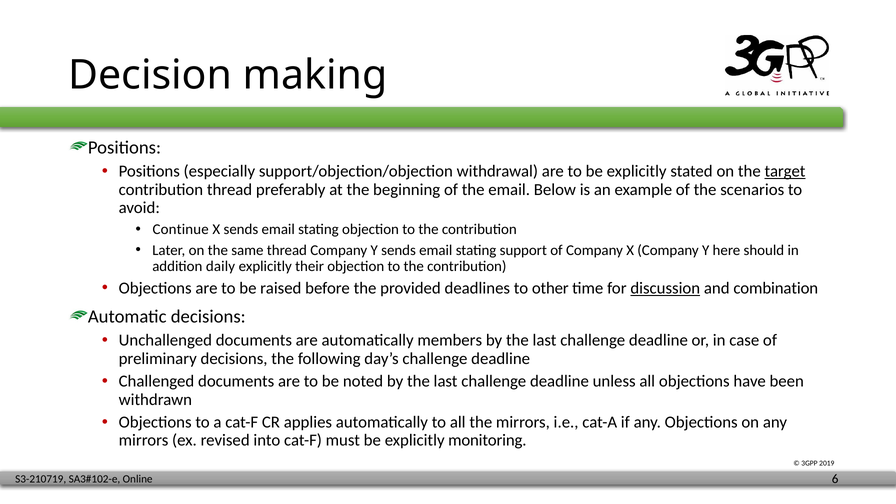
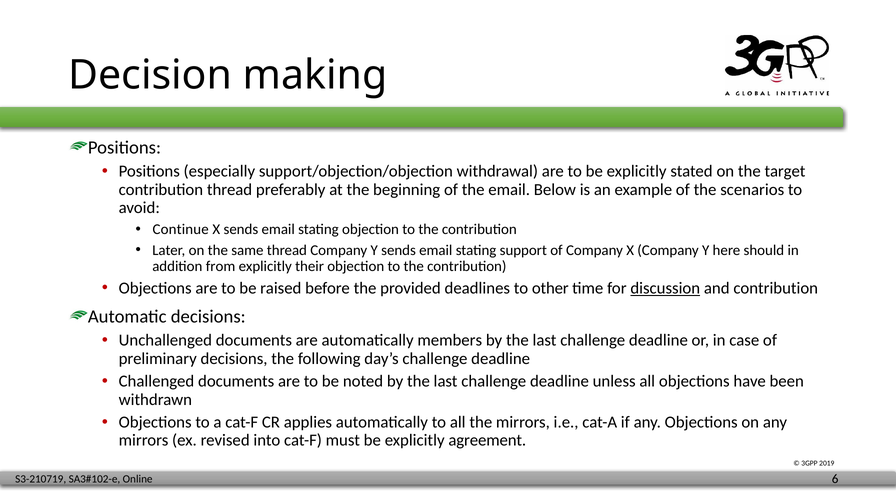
target underline: present -> none (785, 171)
daily: daily -> from (221, 266)
and combination: combination -> contribution (776, 288)
monitoring: monitoring -> agreement (487, 440)
